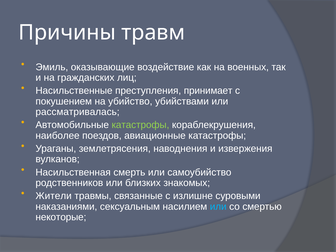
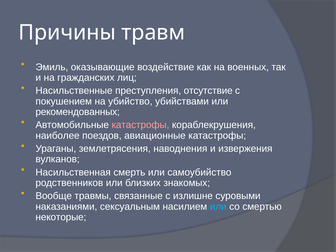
принимает: принимает -> отсутствие (208, 91)
рассматривалась: рассматривалась -> рекомендованных (78, 112)
катастрофы colour: light green -> pink (140, 125)
Жители: Жители -> Вообще (54, 196)
